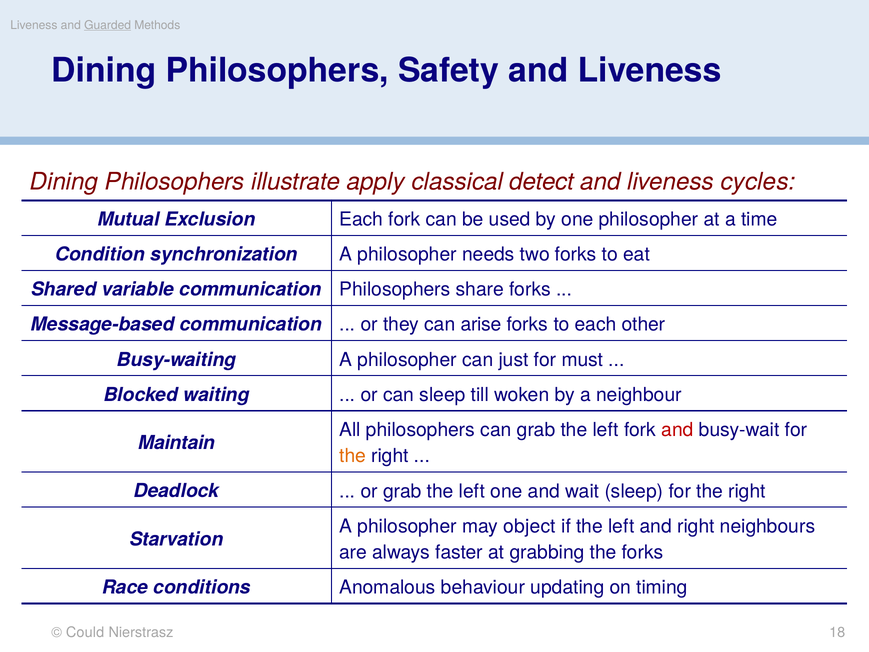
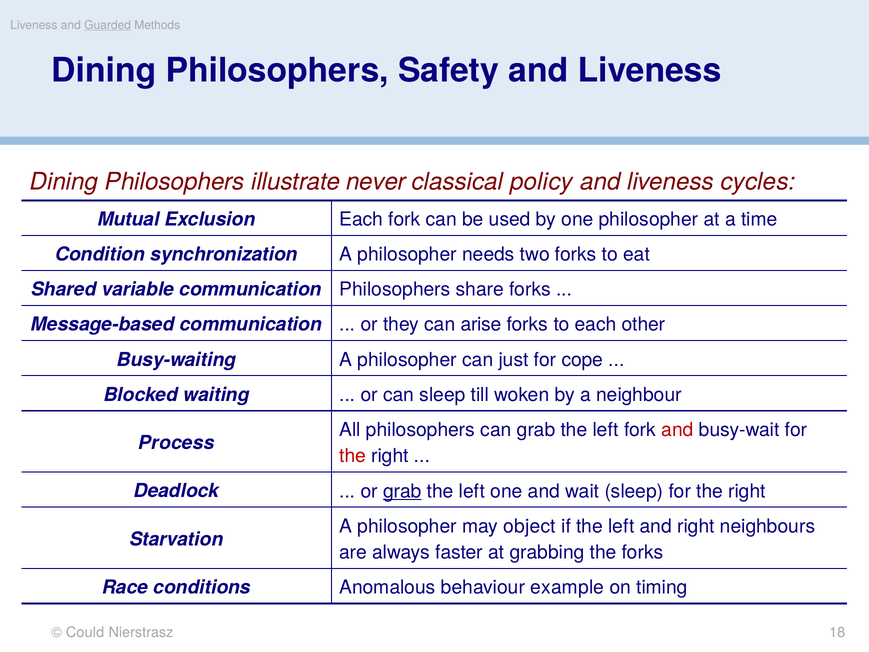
apply: apply -> never (376, 182)
detect: detect -> policy (542, 182)
must: must -> cope (582, 360)
Maintain: Maintain -> Process (176, 443)
the colour: orange -> red (353, 456)
grab underline: none -> present (402, 491)
updating: updating -> example (567, 587)
